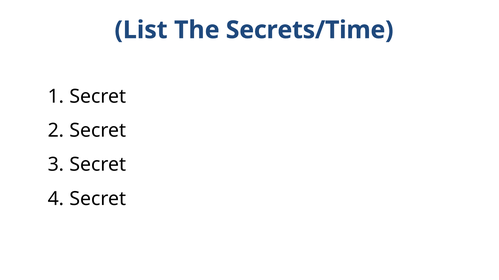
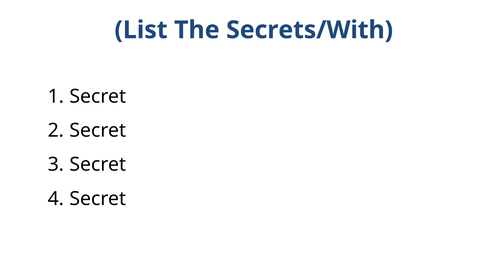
Secrets/Time: Secrets/Time -> Secrets/With (310, 30)
